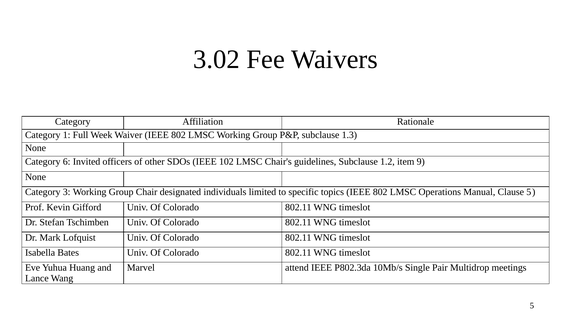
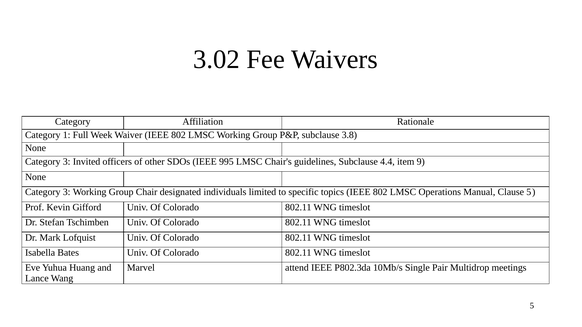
1.3: 1.3 -> 3.8 (349, 135)
6: 6 -> 3 (67, 162)
102: 102 -> 995 (226, 162)
1.2: 1.2 -> 4.4 (387, 162)
